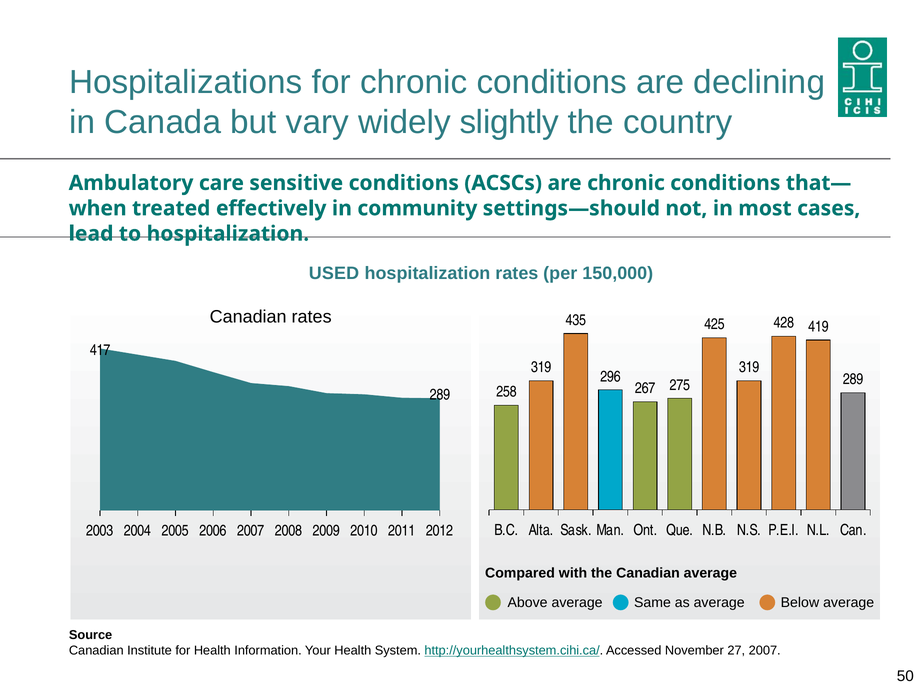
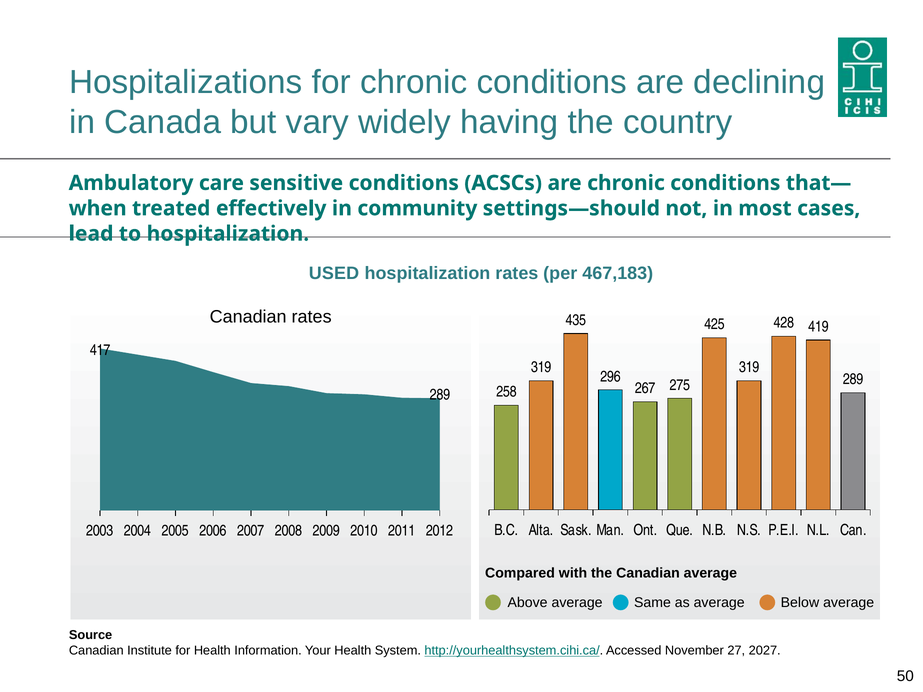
slightly: slightly -> having (509, 122)
150,000: 150,000 -> 467,183 (618, 273)
27 2007: 2007 -> 2027 (765, 651)
